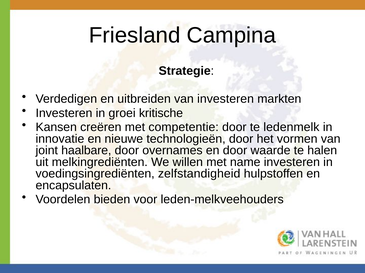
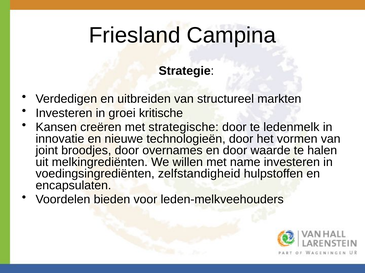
van investeren: investeren -> structureel (226, 99)
competentie: competentie -> strategische (184, 127)
haalbare: haalbare -> broodjes (86, 151)
